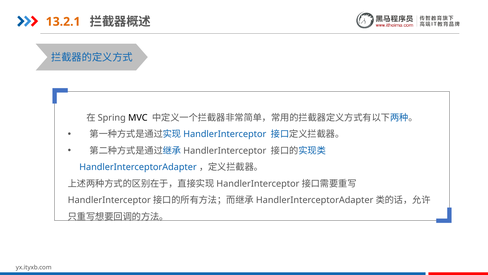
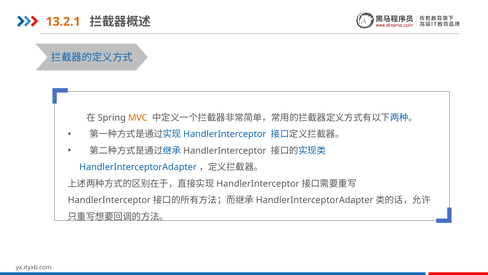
MVC colour: black -> orange (138, 118)
